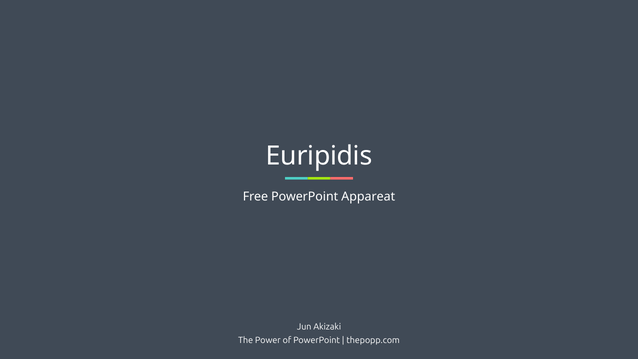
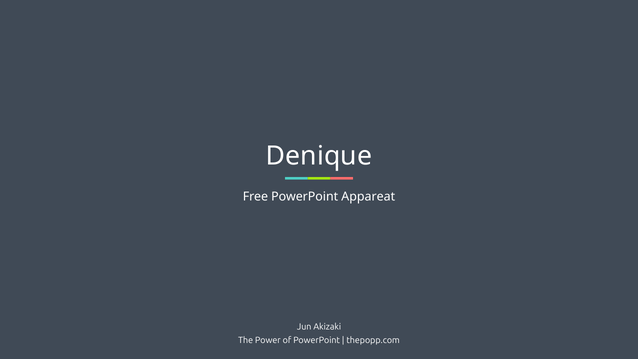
Euripidis: Euripidis -> Denique (319, 156)
